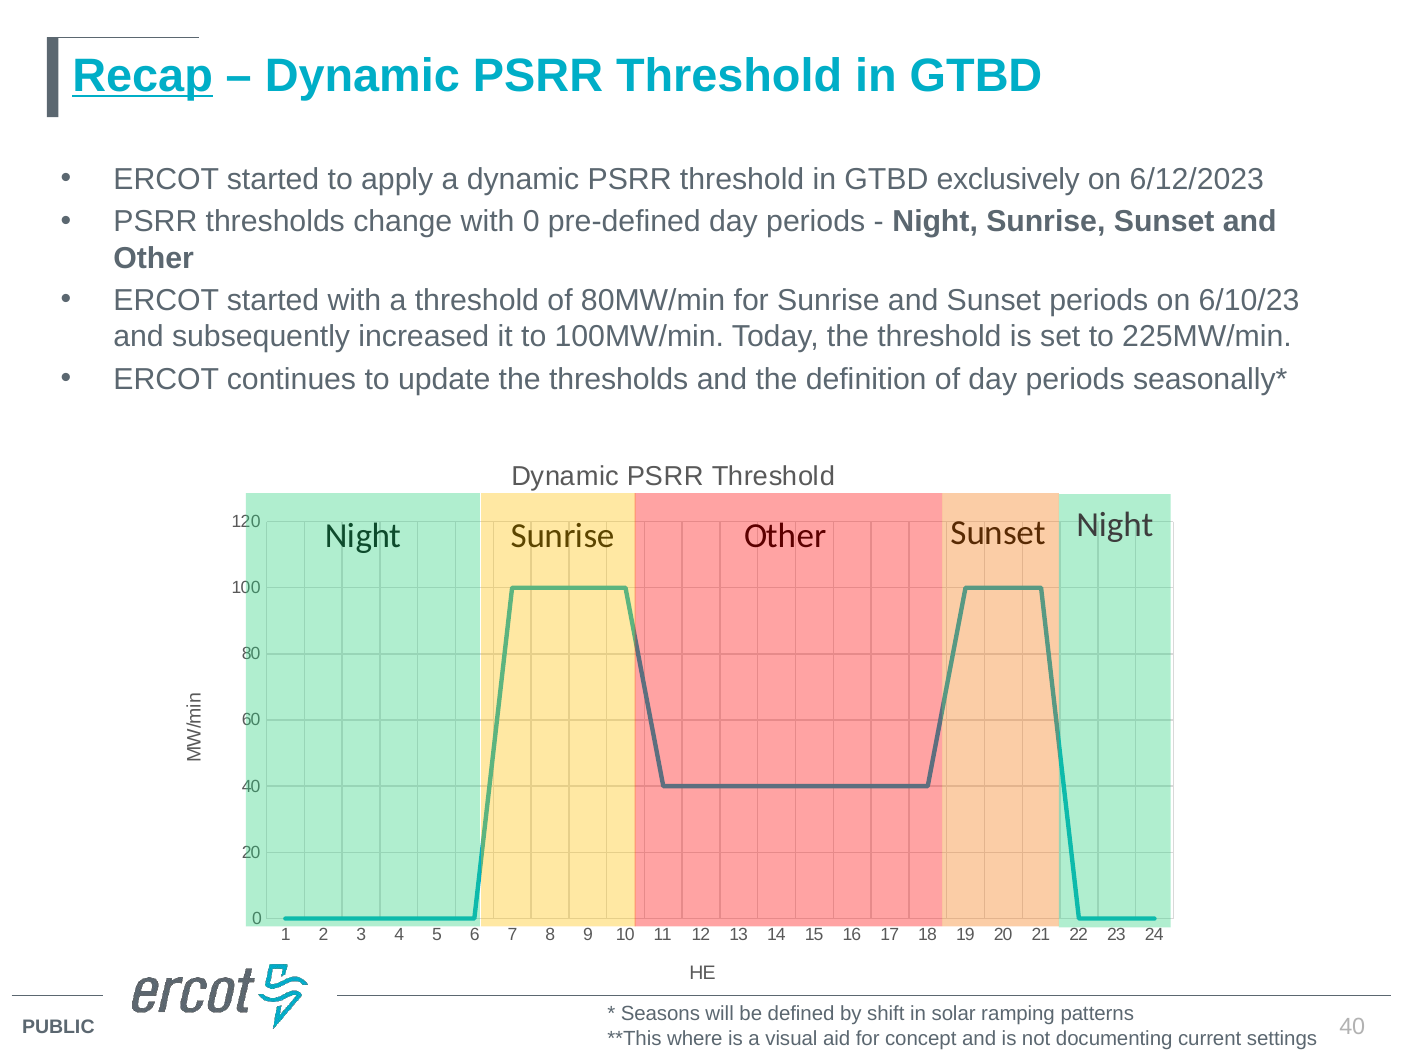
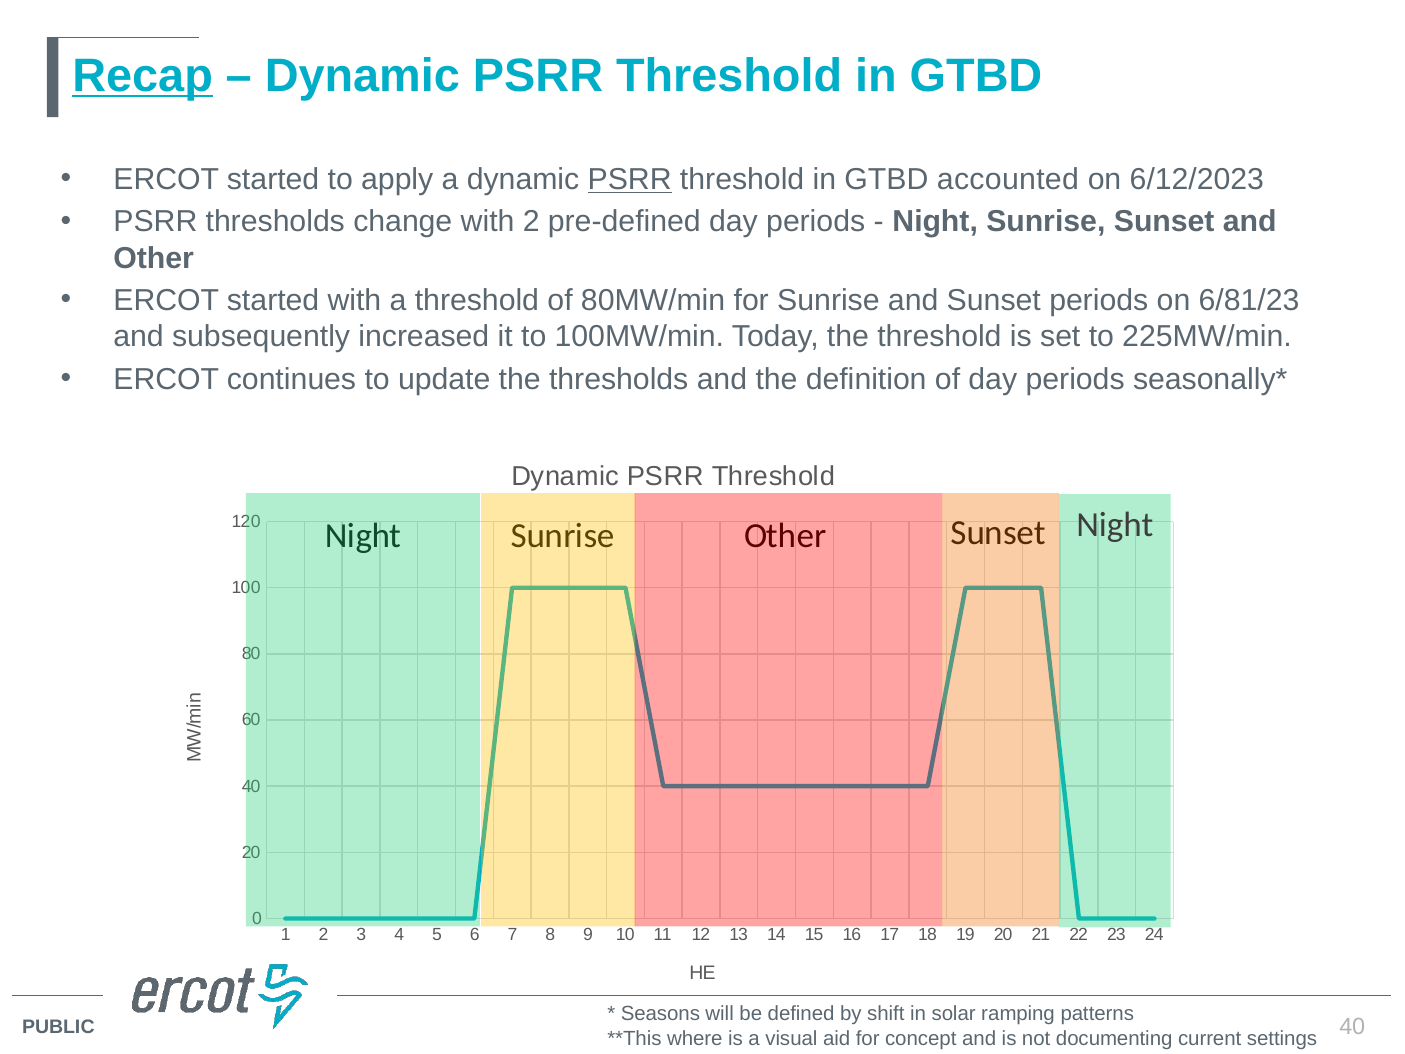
PSRR underline: none -> present (630, 179)
exclusively: exclusively -> accounted (1008, 179)
with 0: 0 -> 2 (531, 222)
6/10/23: 6/10/23 -> 6/81/23 (1249, 300)
